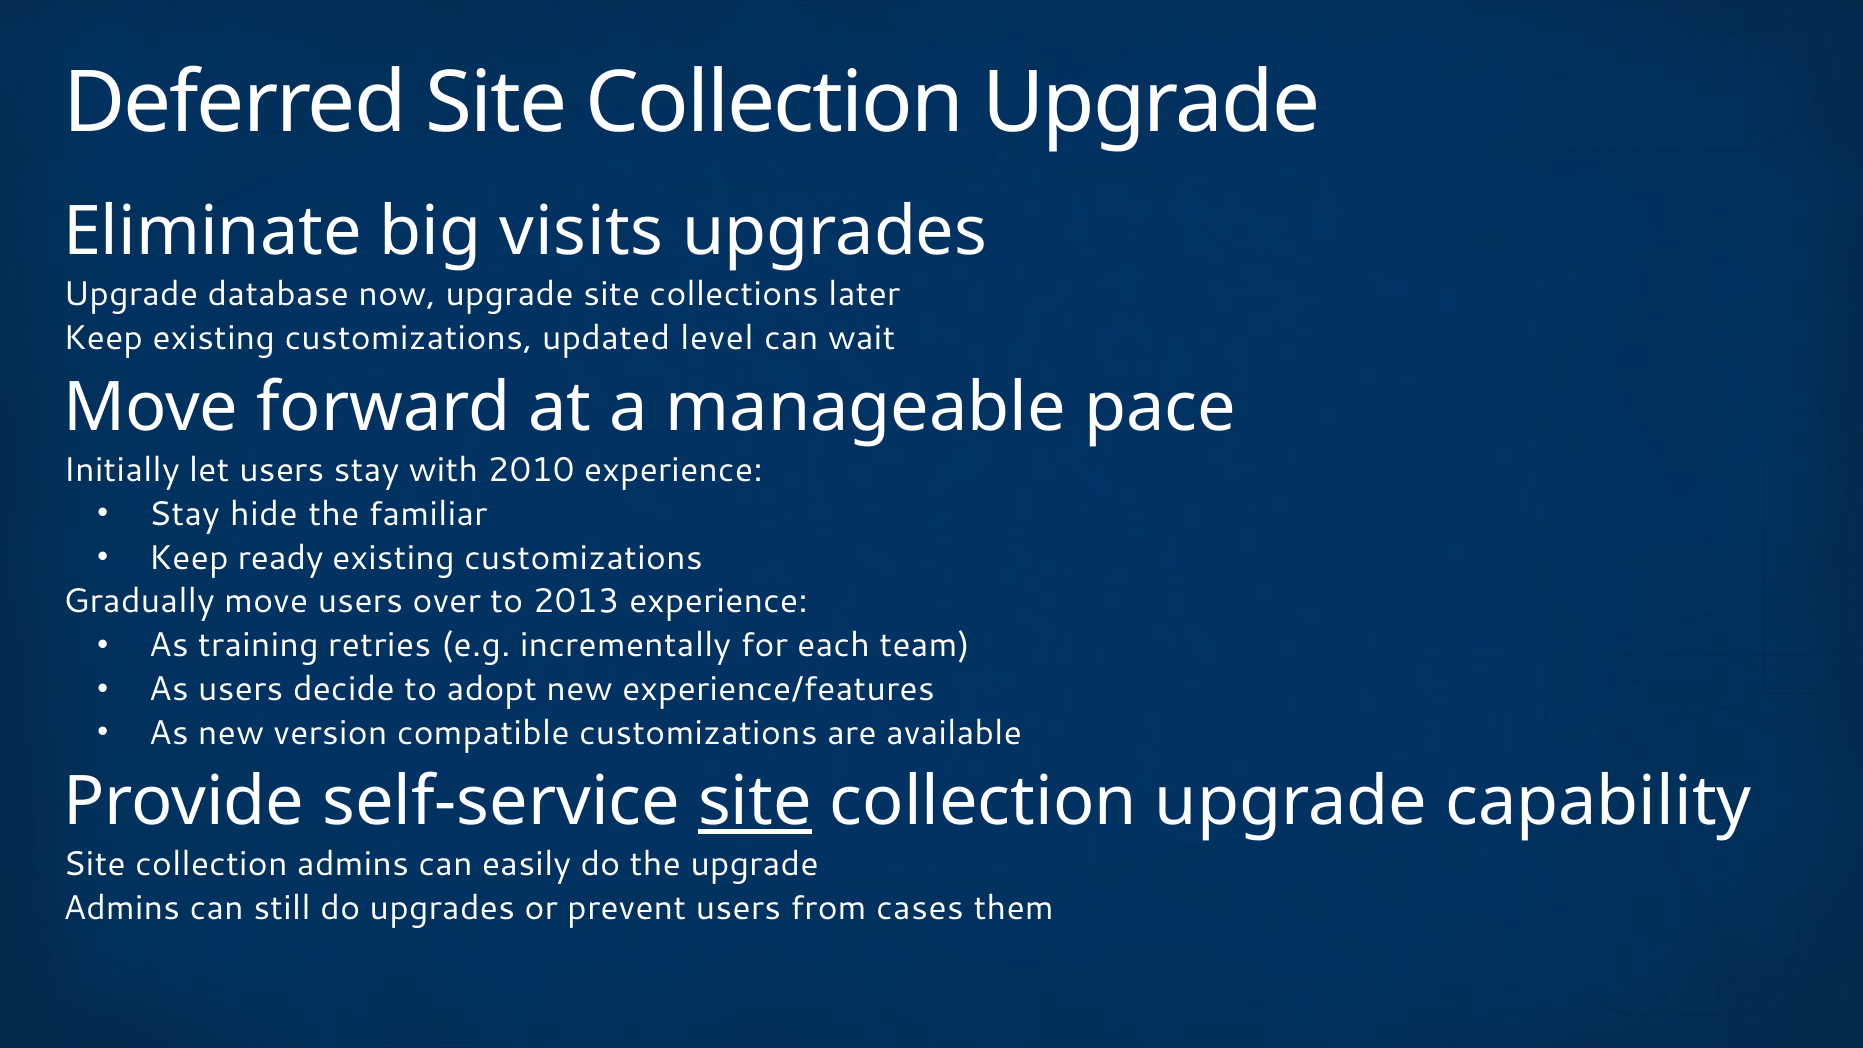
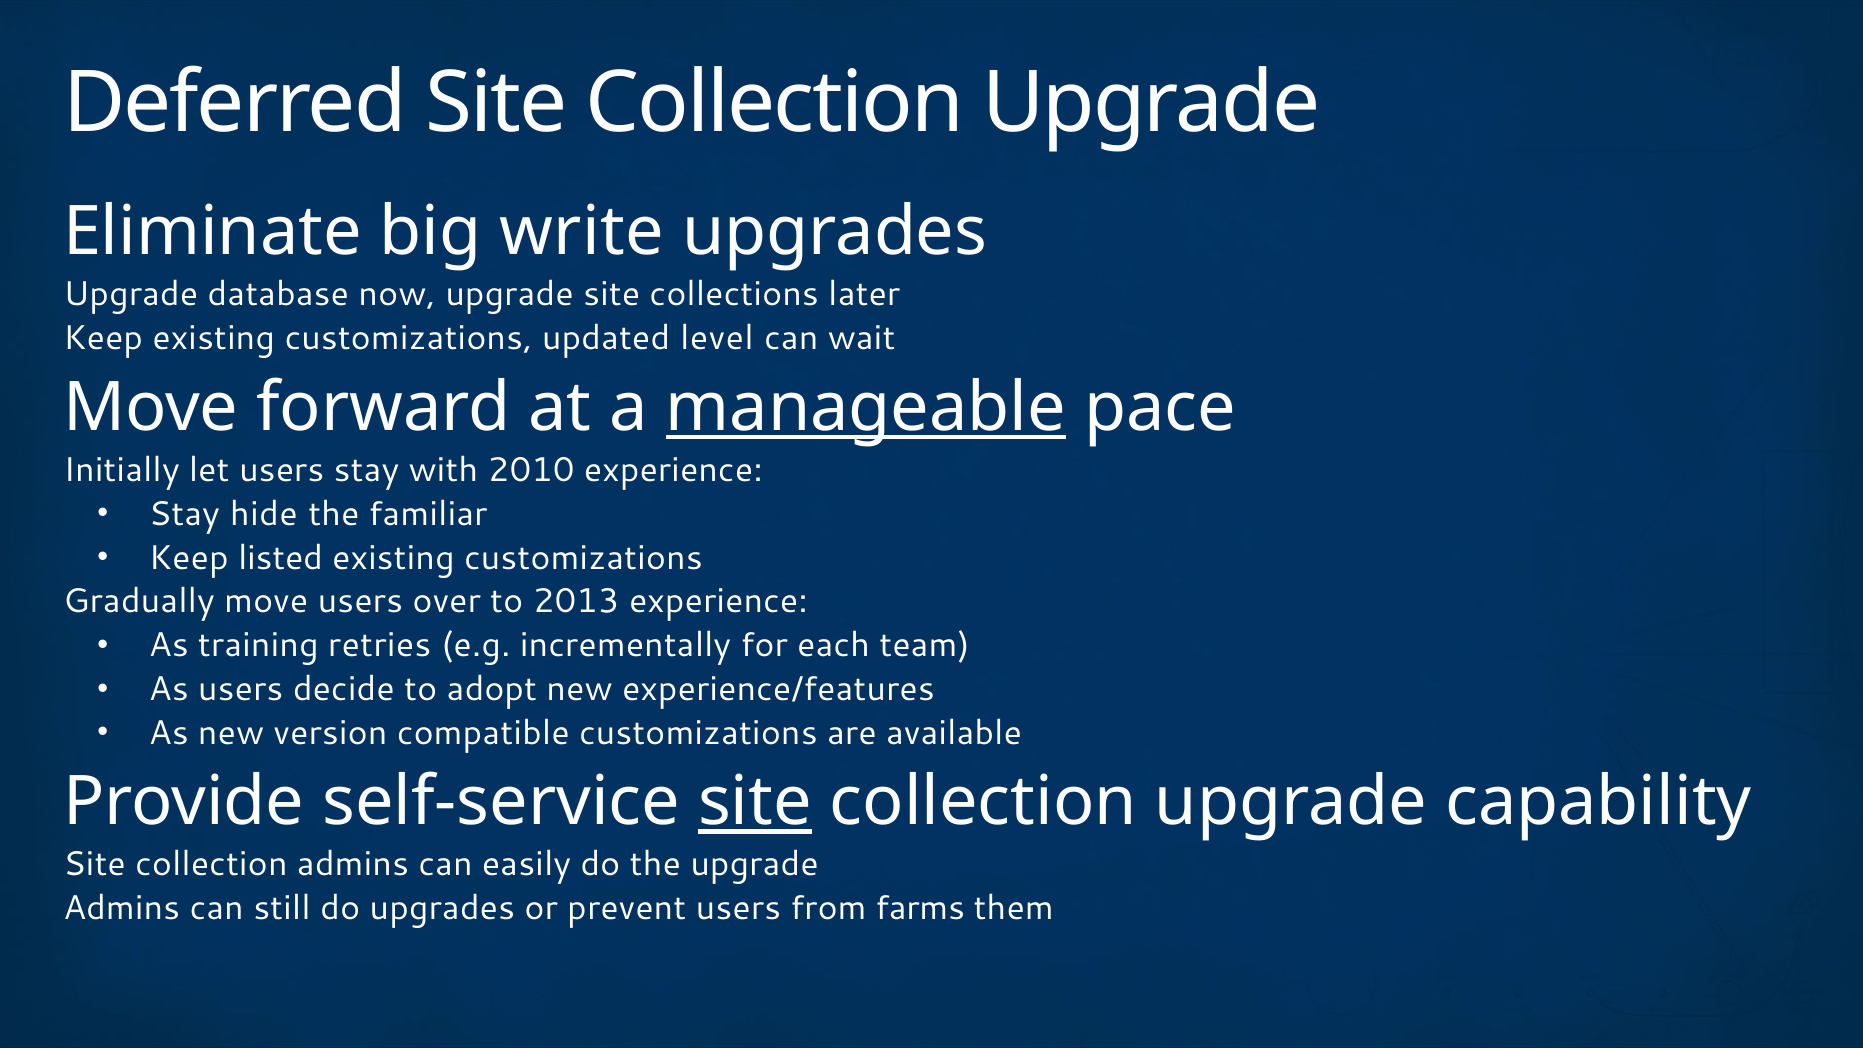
visits: visits -> write (582, 232)
manageable underline: none -> present (866, 407)
ready: ready -> listed (281, 558)
cases: cases -> farms (920, 908)
